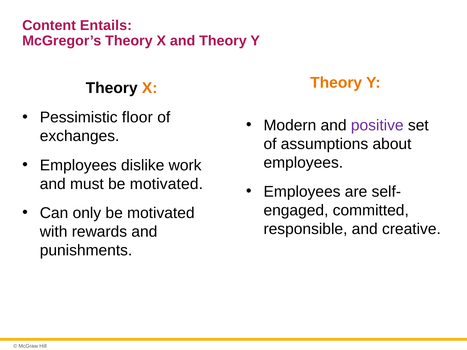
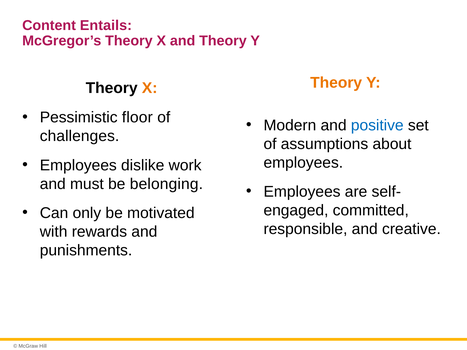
positive colour: purple -> blue (377, 125)
exchanges: exchanges -> challenges (80, 136)
must be motivated: motivated -> belonging (166, 184)
